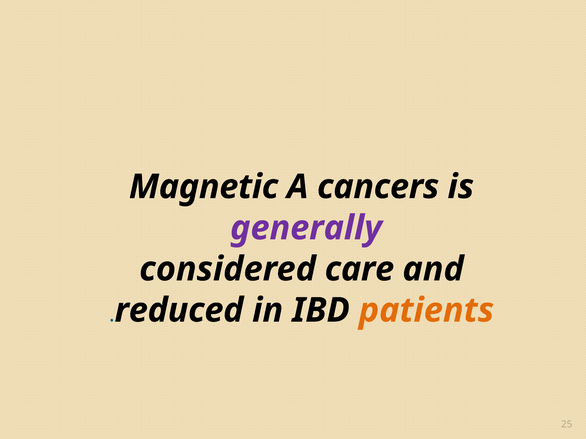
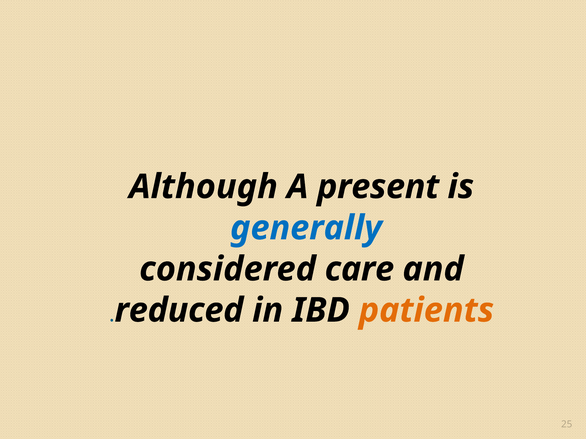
Magnetic: Magnetic -> Although (203, 187)
cancers: cancers -> present (378, 187)
generally colour: purple -> blue (306, 228)
